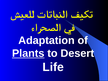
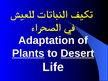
Desert underline: none -> present (77, 53)
